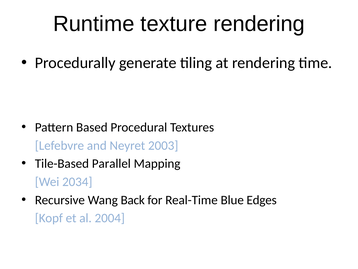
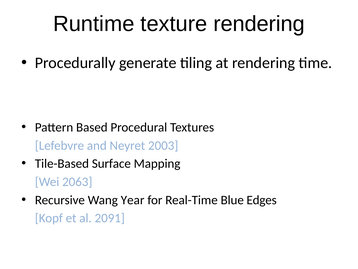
Parallel: Parallel -> Surface (111, 163)
2034: 2034 -> 2063 (77, 181)
Back: Back -> Year (133, 200)
2004: 2004 -> 2091 (110, 218)
